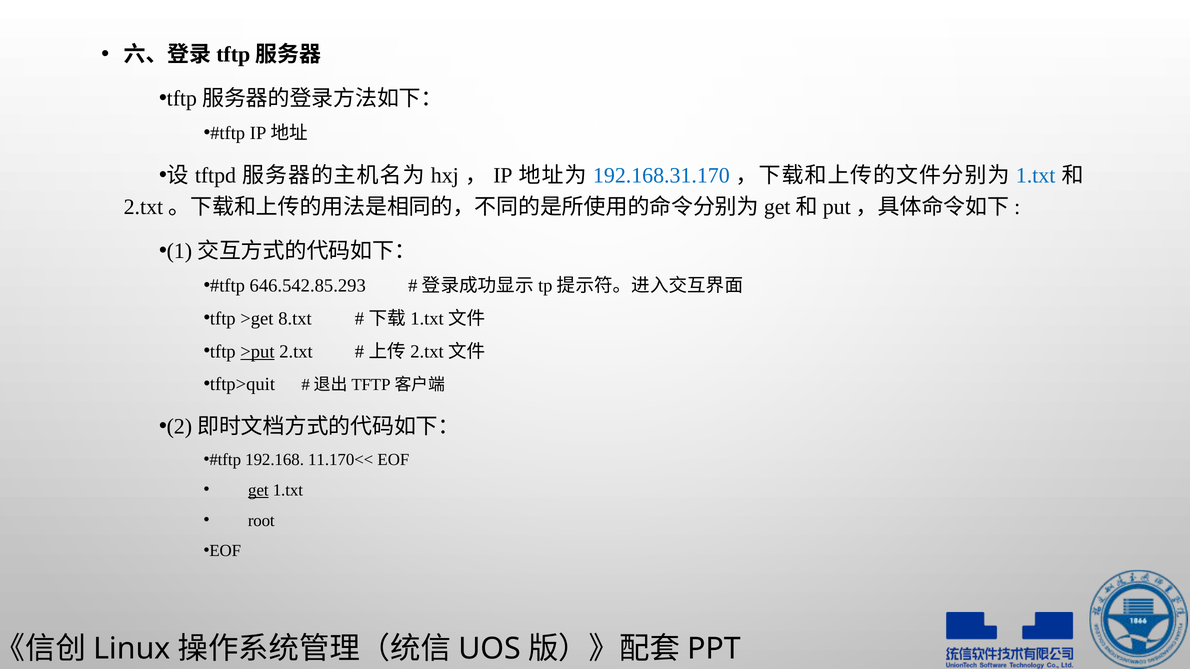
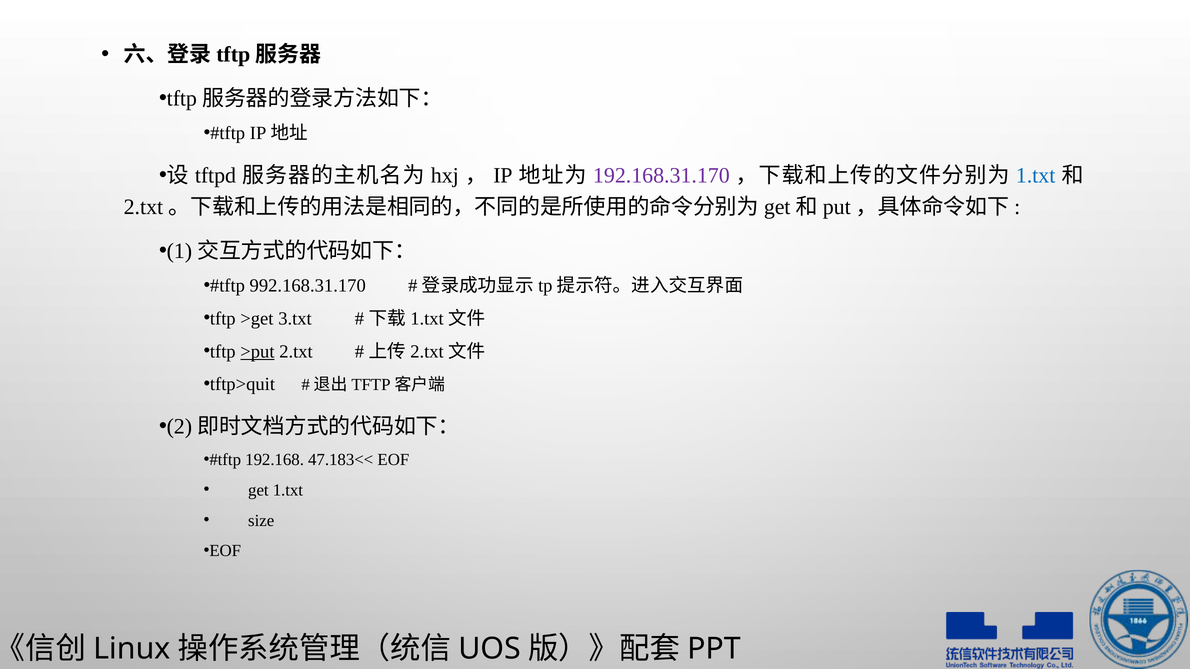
192.168.31.170 colour: blue -> purple (661, 176)
646.542.85.293: 646.542.85.293 -> 992.168.31.170 (308, 286)
8.txt: 8.txt -> 3.txt (295, 319)
11.170<<: 11.170<< -> 47.183<< (341, 460)
get underline: present -> none (258, 490)
root: root -> size (261, 521)
